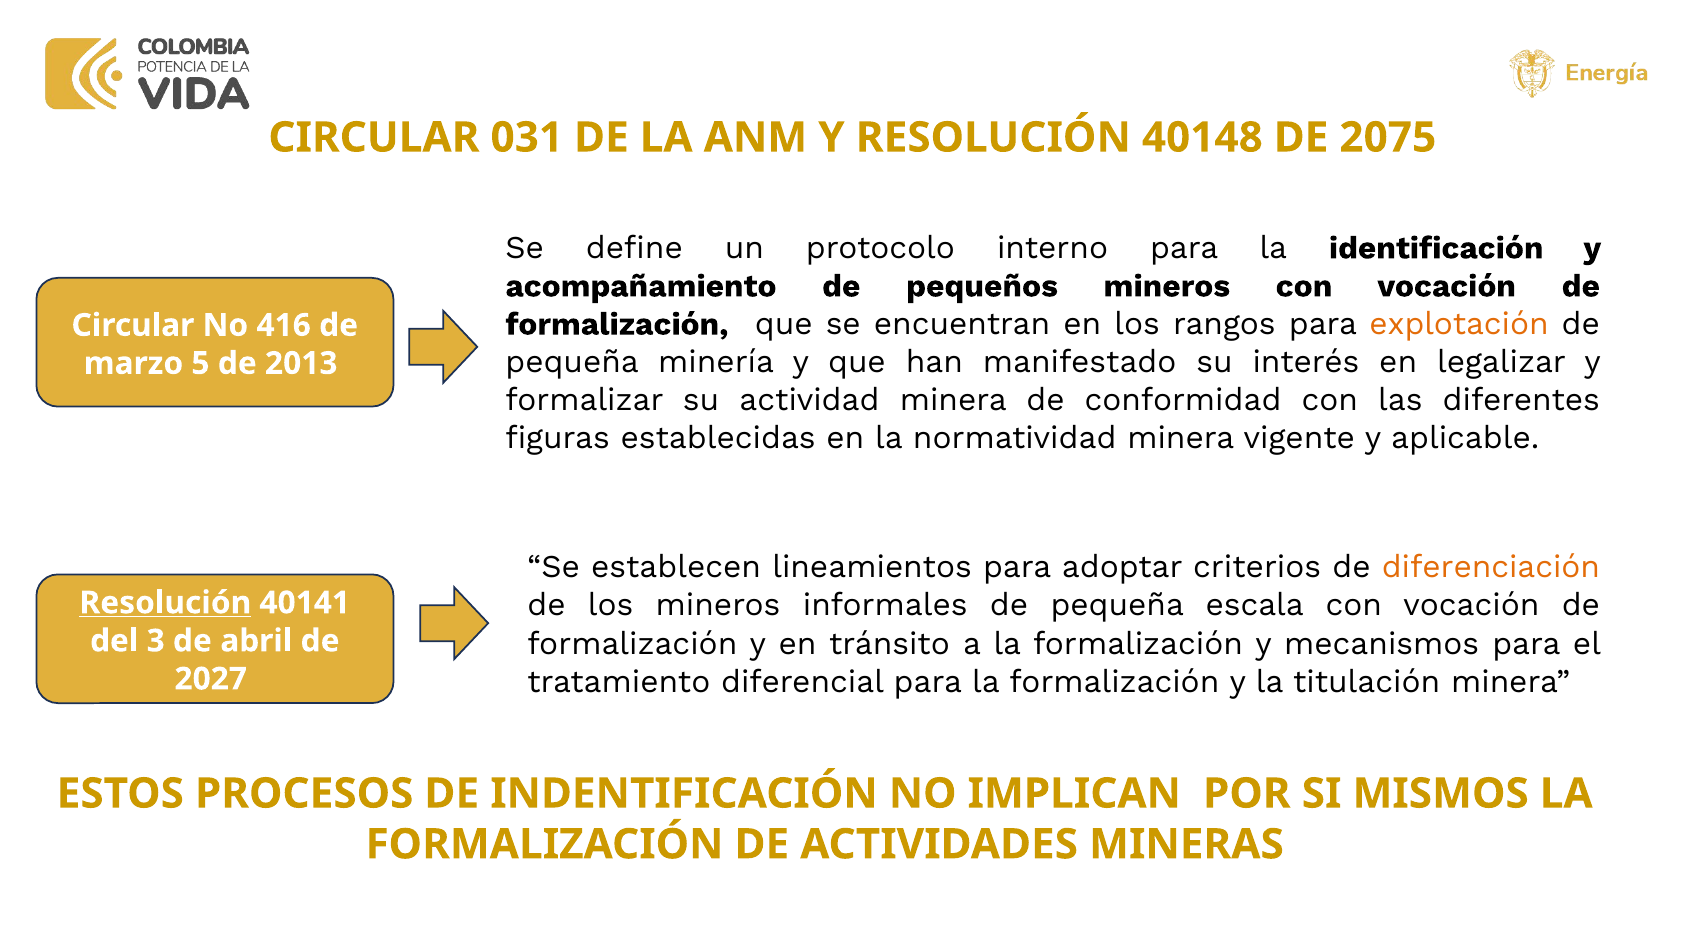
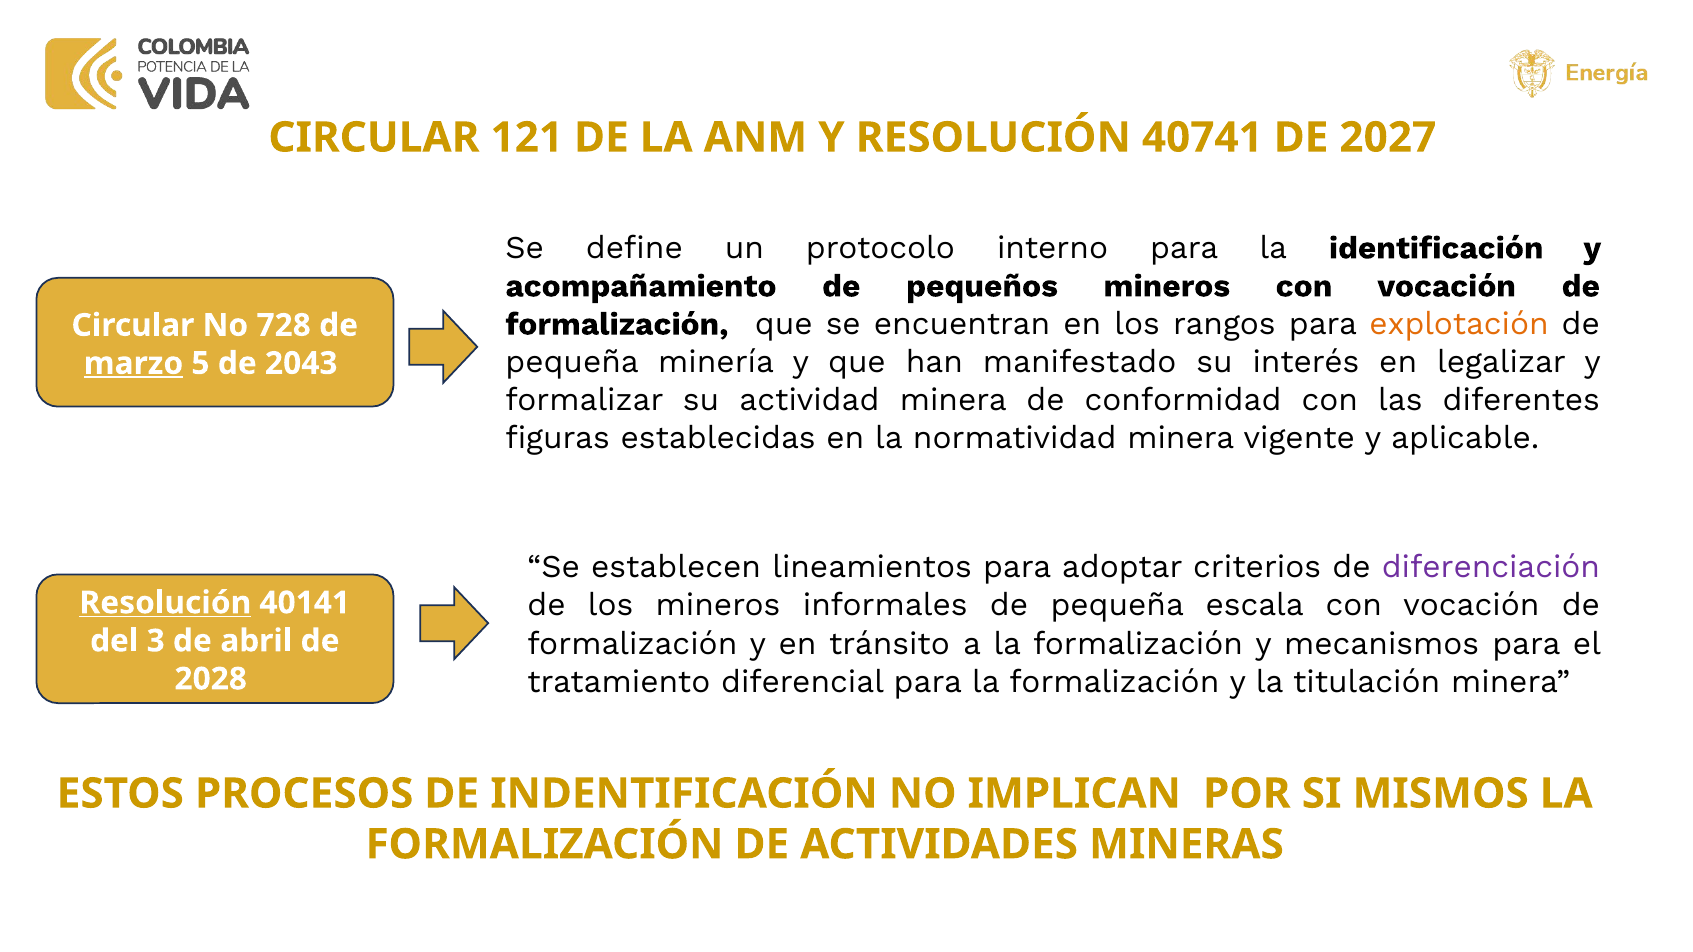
031: 031 -> 121 (527, 138)
40148: 40148 -> 40741 (1202, 138)
2075: 2075 -> 2027 (1388, 138)
416: 416 -> 728 (284, 325)
marzo underline: none -> present (133, 364)
2013: 2013 -> 2043 (301, 364)
diferenciación colour: orange -> purple (1491, 568)
2027: 2027 -> 2028 (211, 679)
